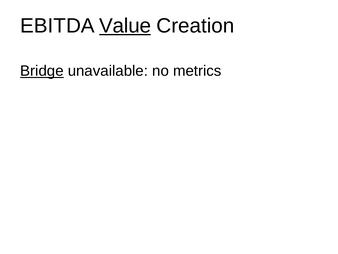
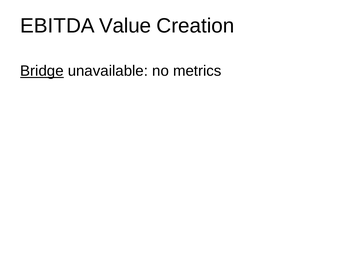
Value underline: present -> none (125, 26)
